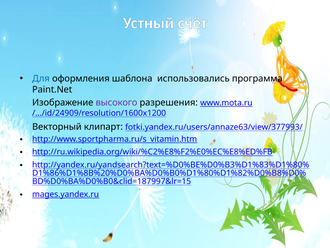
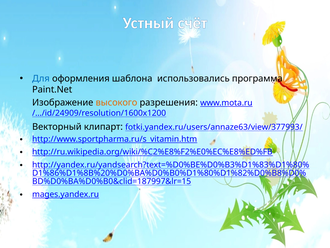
высокого colour: purple -> orange (116, 102)
